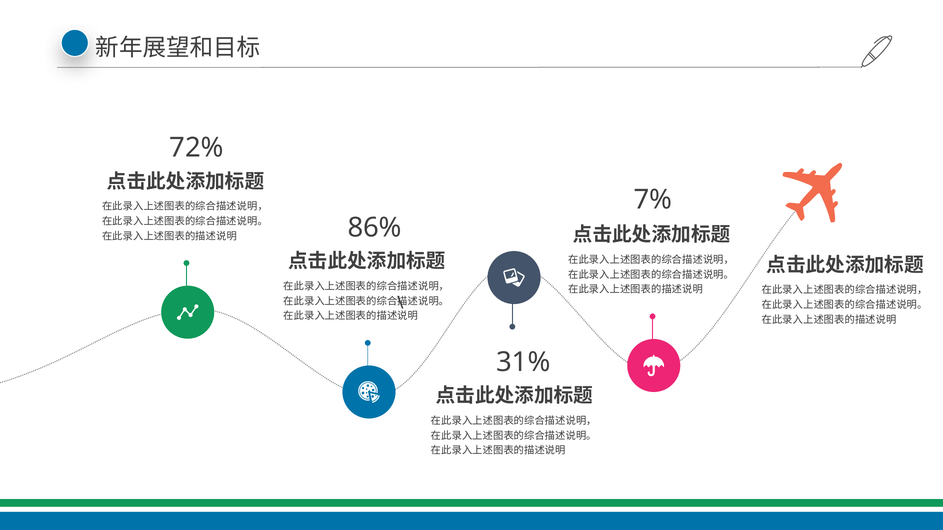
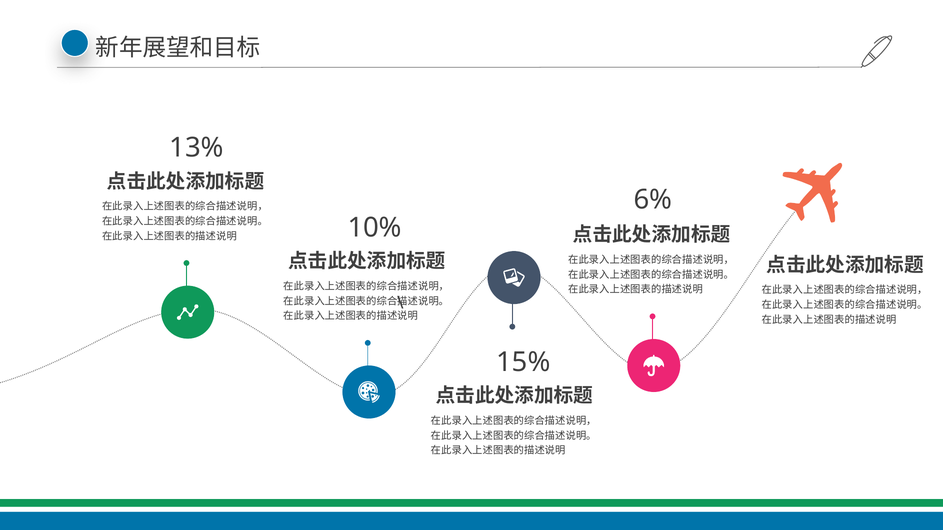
72%: 72% -> 13% (197, 148)
7%: 7% -> 6% (653, 200)
86%: 86% -> 10% (375, 228)
31%: 31% -> 15% (523, 362)
